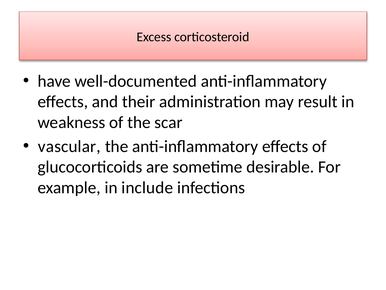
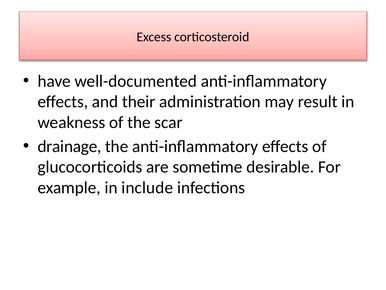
vascular: vascular -> drainage (69, 146)
